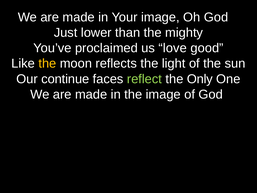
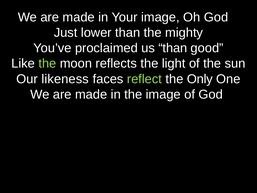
us love: love -> than (173, 48)
the colour: yellow -> light green (47, 63)
continue: continue -> likeness (65, 79)
